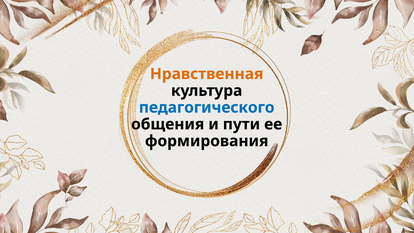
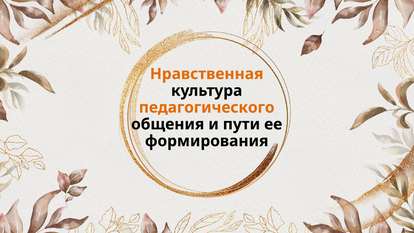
педагогического colour: blue -> orange (207, 107)
